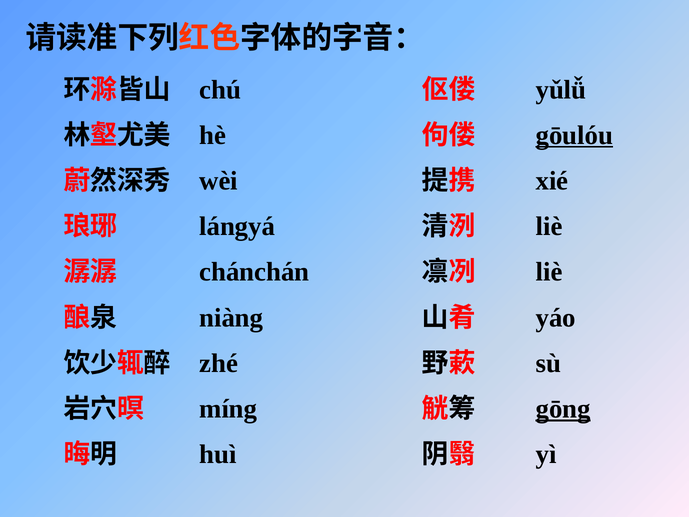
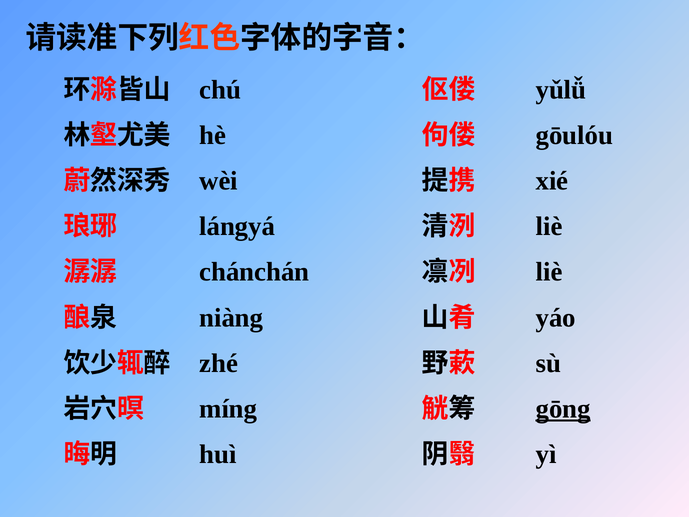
gōulóu underline: present -> none (574, 135)
